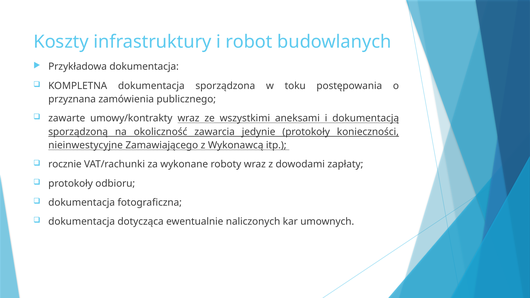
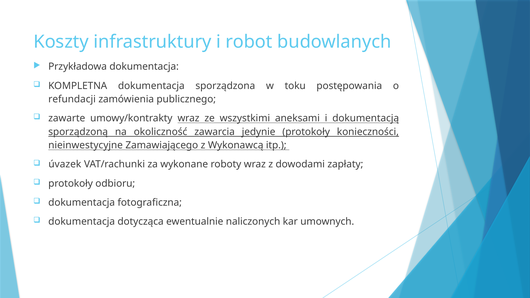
przyznana: przyznana -> refundacji (72, 99)
rocznie: rocznie -> úvazek (65, 164)
